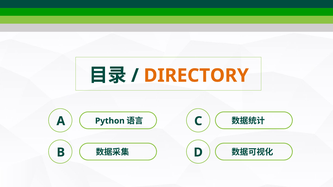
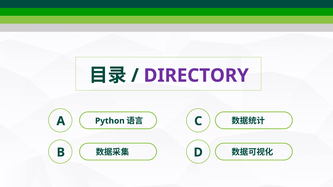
DIRECTORY colour: orange -> purple (196, 76)
